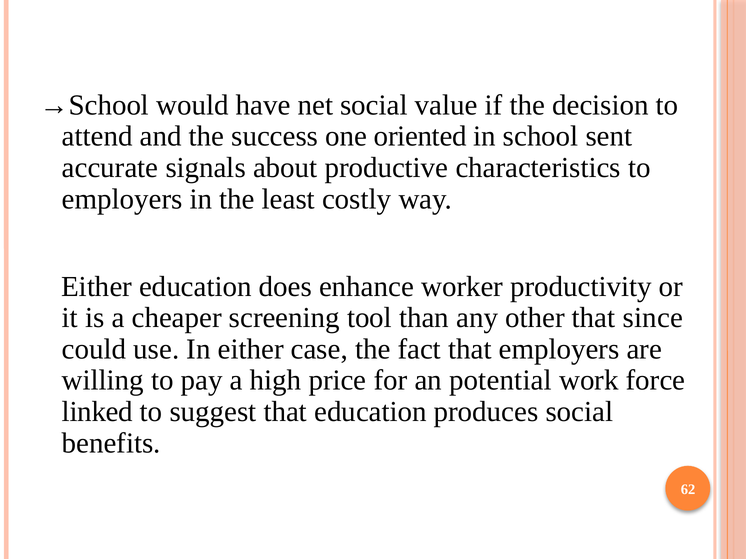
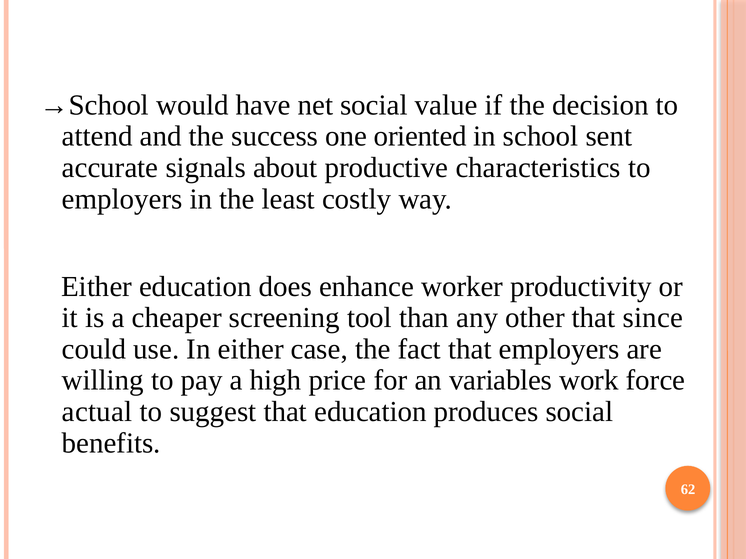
potential: potential -> variables (501, 381)
linked: linked -> actual (97, 412)
